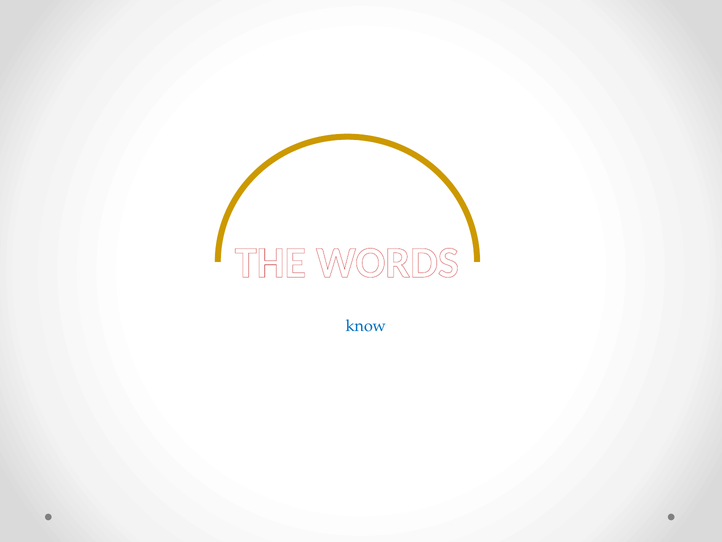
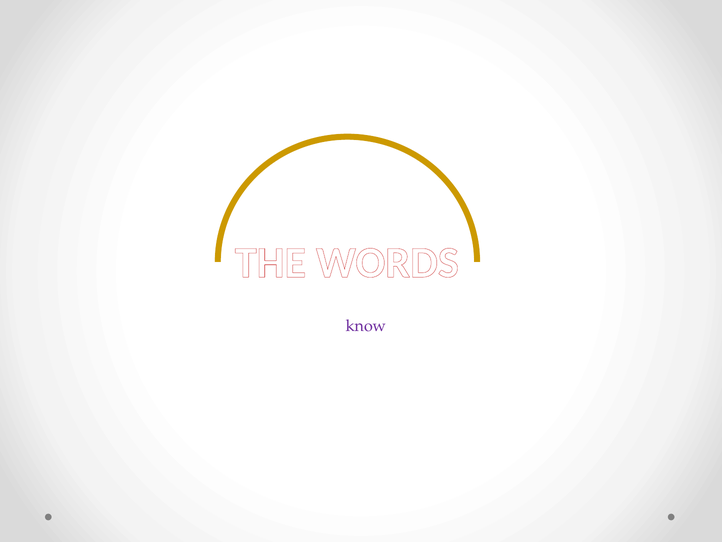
know colour: blue -> purple (366, 326)
